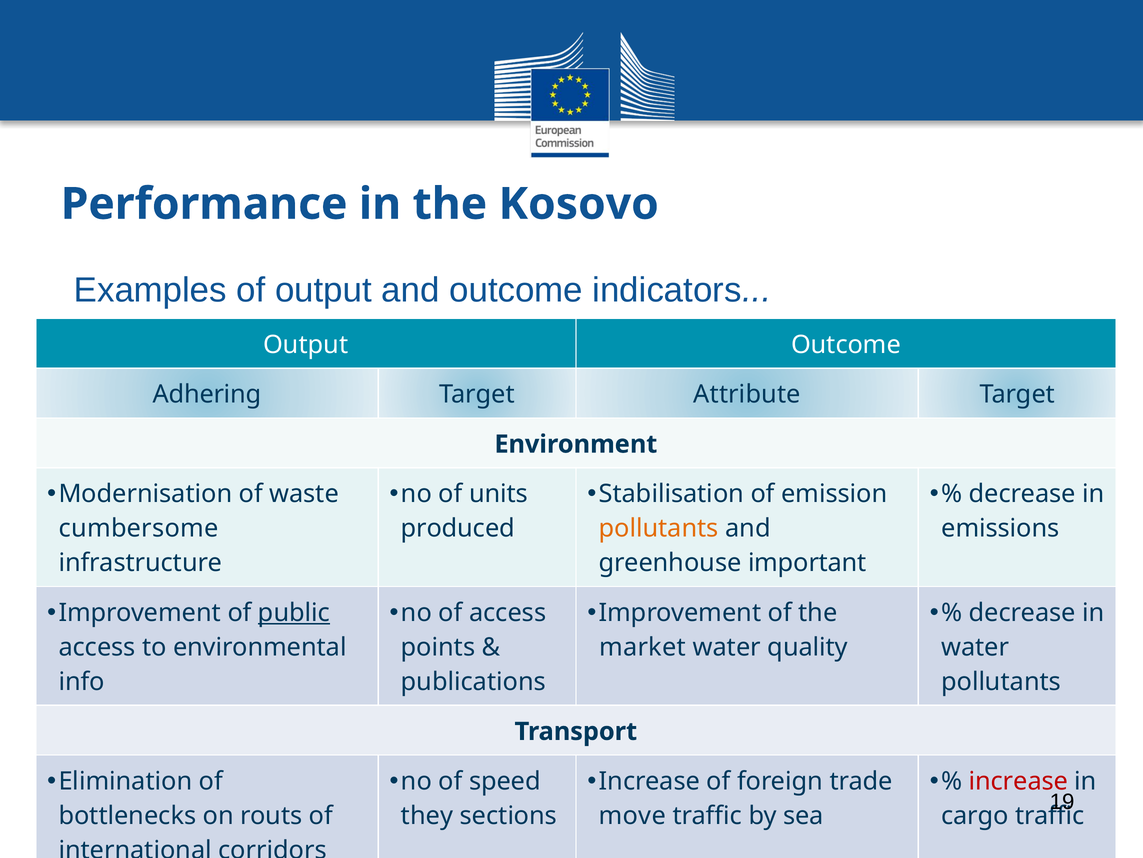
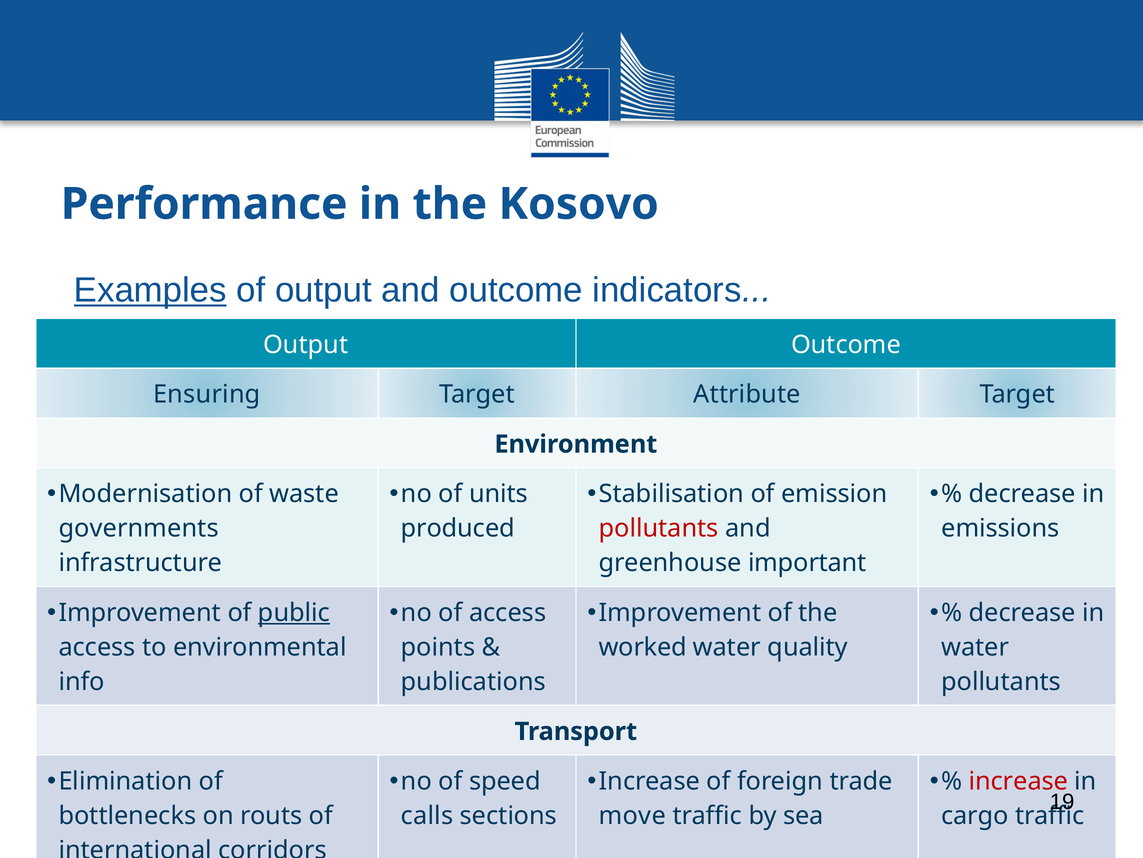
Examples underline: none -> present (150, 290)
Adhering: Adhering -> Ensuring (207, 394)
cumbersome: cumbersome -> governments (139, 528)
pollutants colour: orange -> red (659, 528)
market: market -> worked (643, 647)
they: they -> calls (427, 815)
